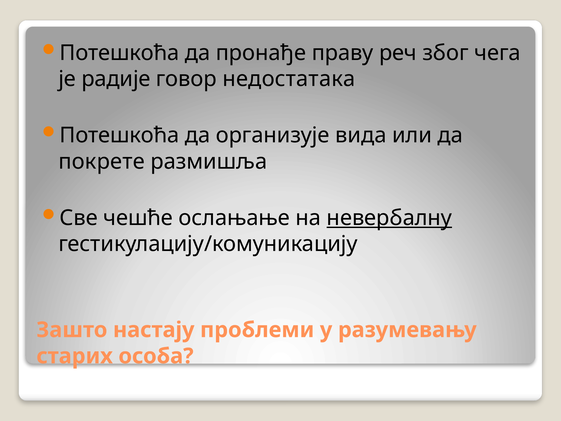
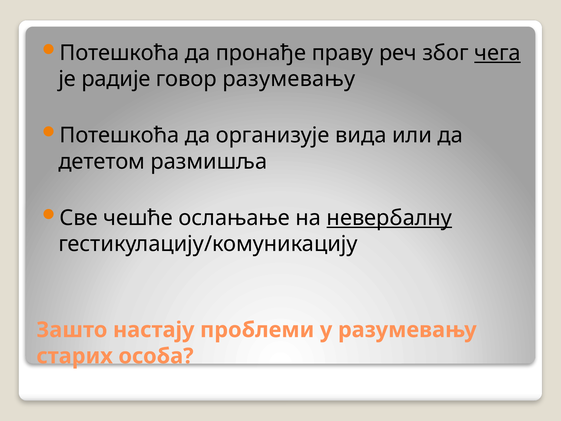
чега underline: none -> present (497, 53)
говор недостатака: недостатака -> разумевању (289, 79)
покрете: покрете -> дететом (102, 161)
